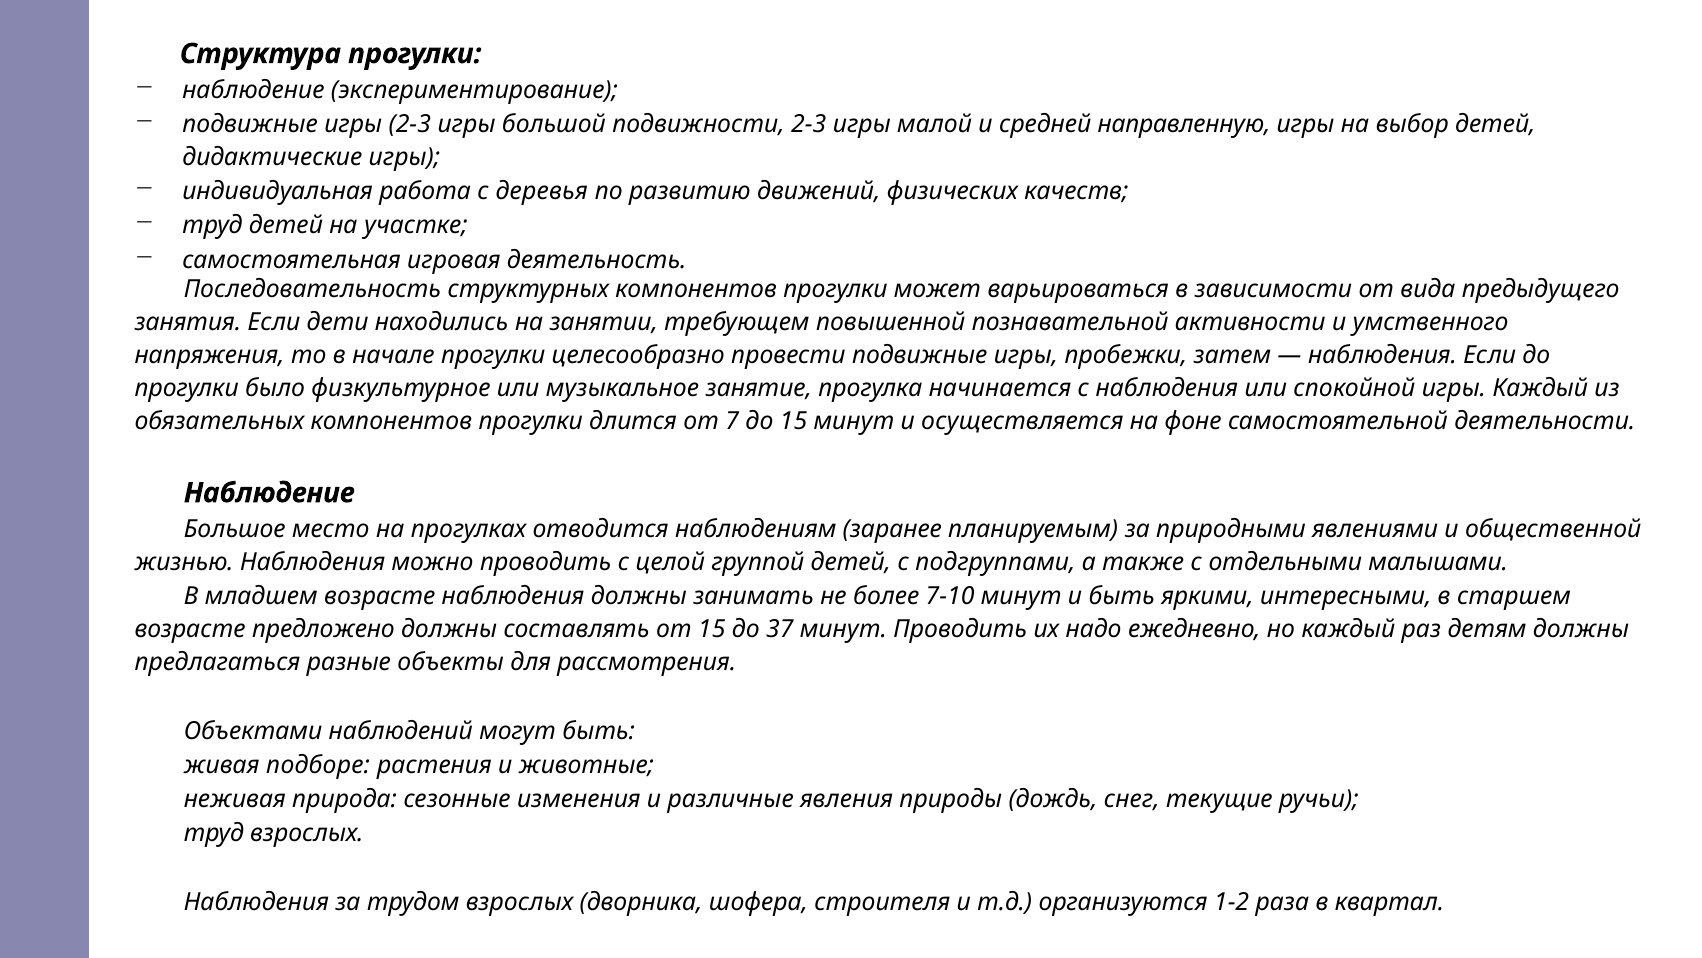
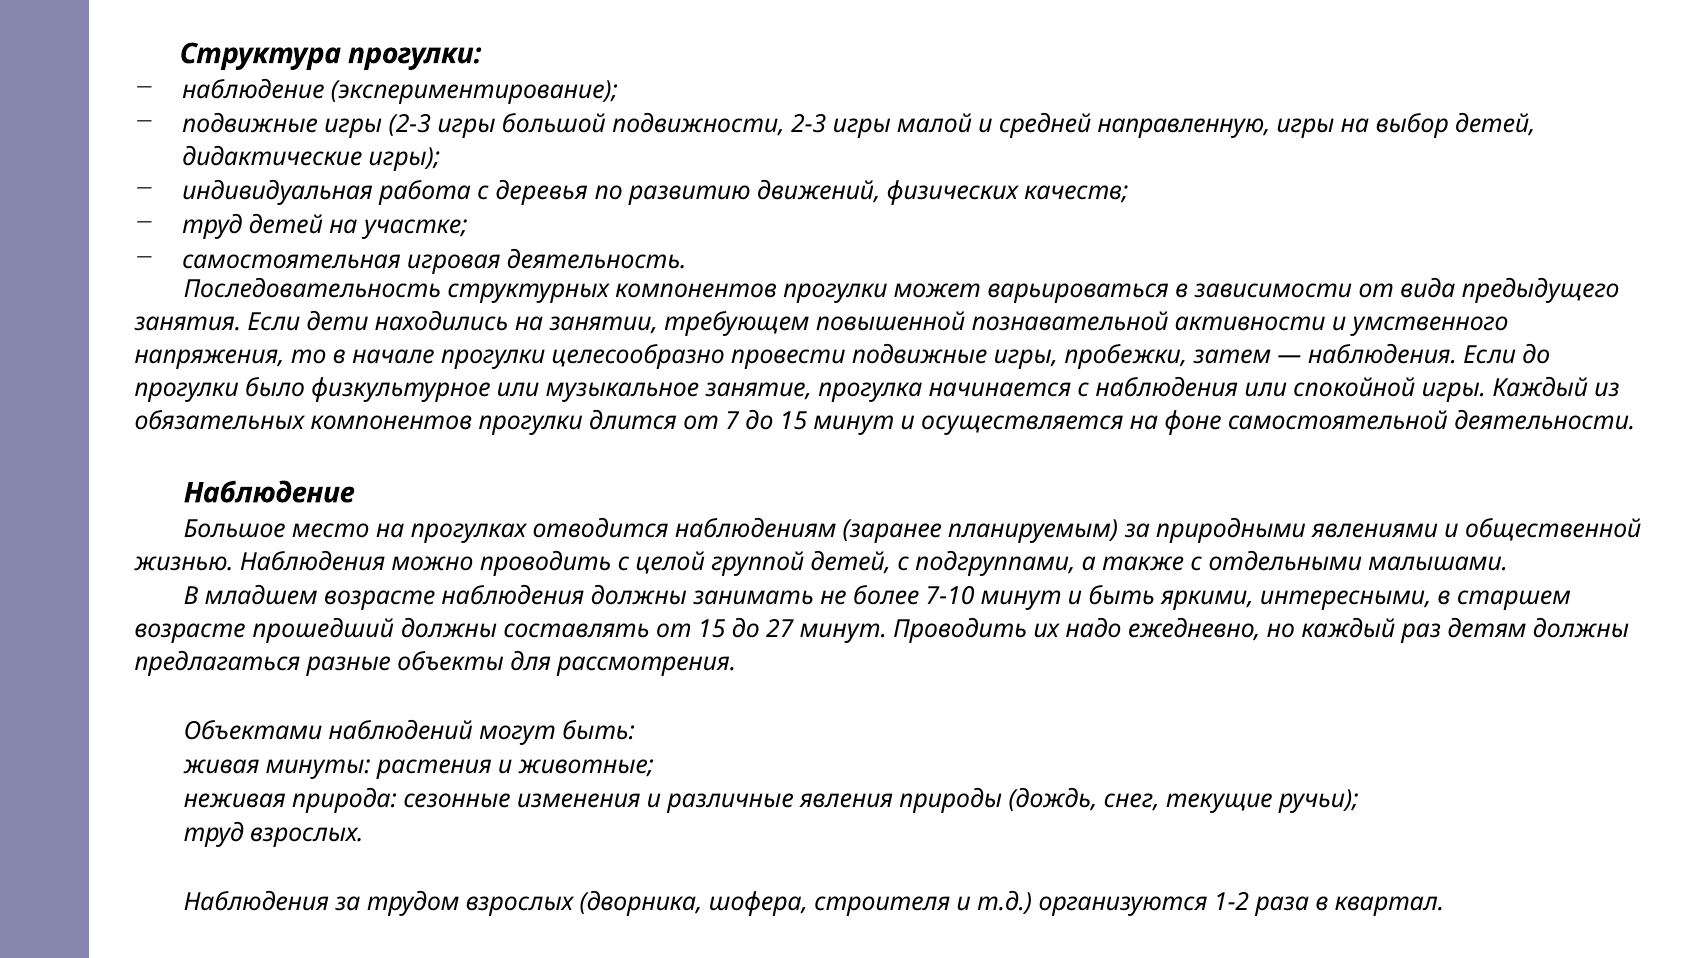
предложено: предложено -> прошедший (323, 629)
37: 37 -> 27 (780, 629)
подборе: подборе -> минуты (318, 765)
